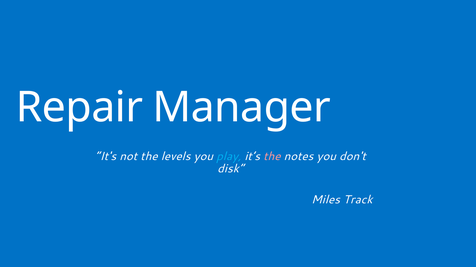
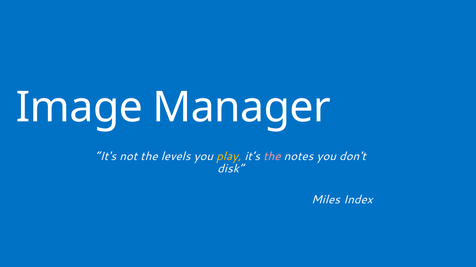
Repair: Repair -> Image (79, 108)
play colour: light blue -> yellow (229, 157)
Track: Track -> Index (358, 200)
